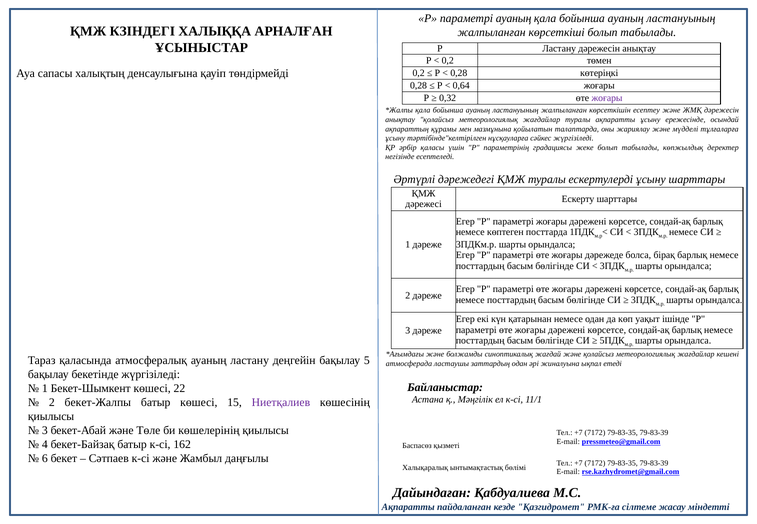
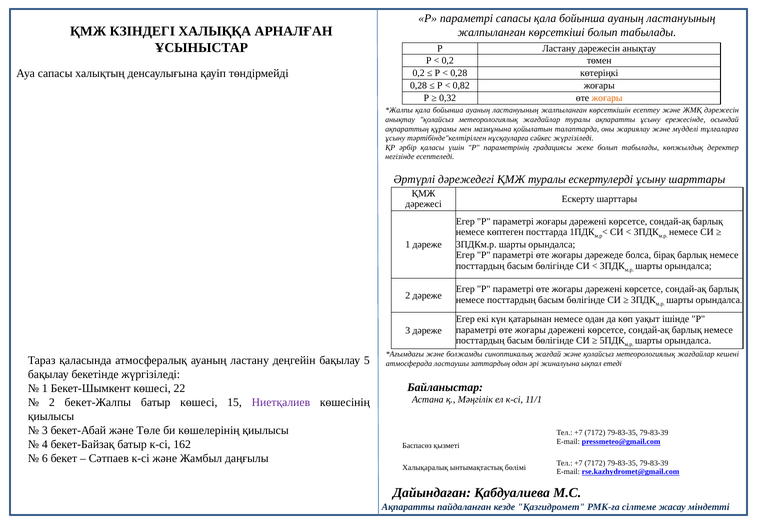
параметрі ауаның: ауаның -> сапасы (514, 18)
0,64: 0,64 -> 0,82 (461, 86)
жоғары colour: purple -> orange (607, 98)
